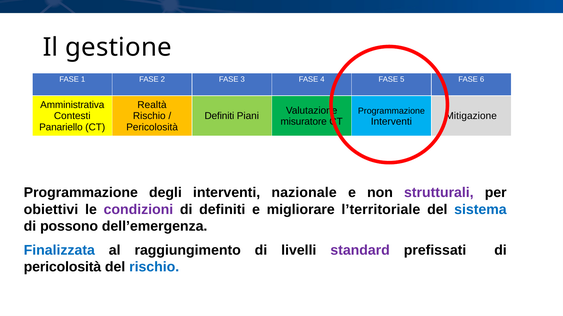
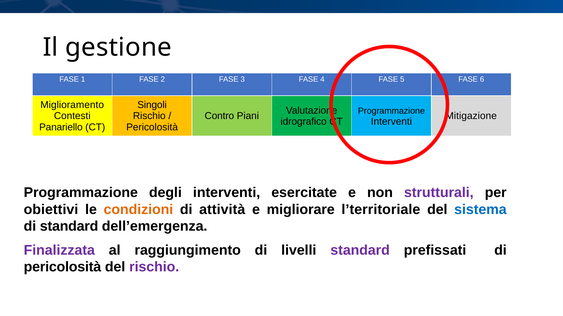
Amministrativa: Amministrativa -> Miglioramento (72, 105)
Realtà: Realtà -> Singoli (152, 105)
Definiti: Definiti -> Contro (219, 116)
misuratore: misuratore -> idrografico (304, 122)
nazionale: nazionale -> esercitate (304, 193)
condizioni colour: purple -> orange (138, 210)
di definiti: definiti -> attività (222, 210)
di possono: possono -> standard (69, 227)
Finalizzata colour: blue -> purple (59, 251)
rischio colour: blue -> purple (154, 268)
